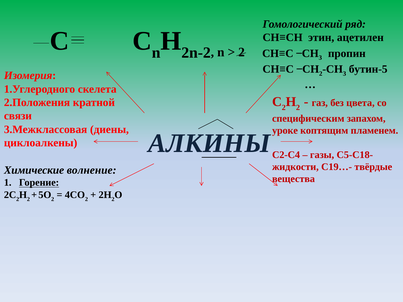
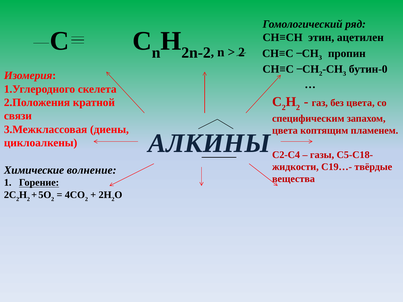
бутин-5: бутин-5 -> бутин-0 (368, 69)
уроке: уроке -> цвета (285, 131)
